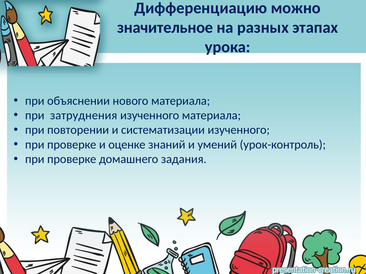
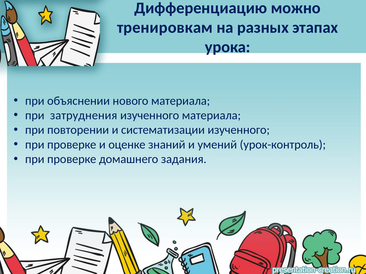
значительное: значительное -> тренировкам (165, 28)
